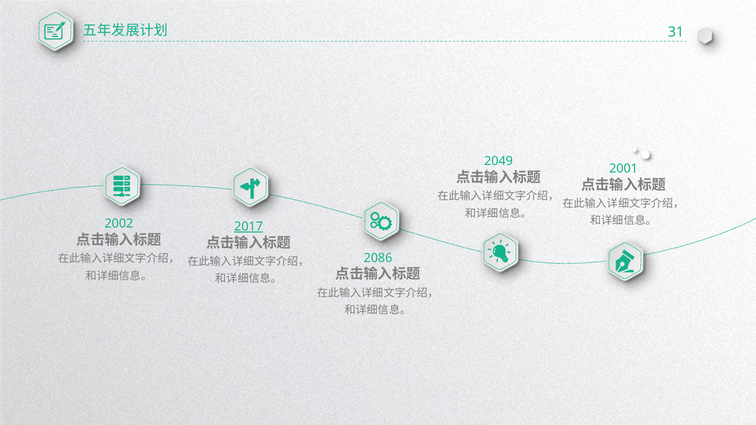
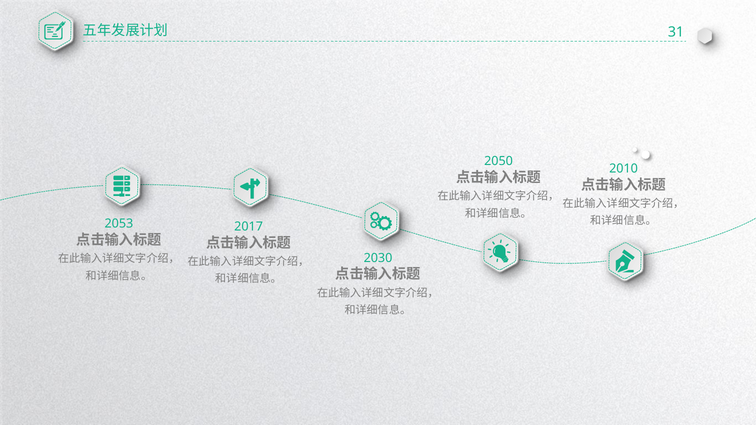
2049: 2049 -> 2050 (499, 161)
2001: 2001 -> 2010 (624, 169)
2002: 2002 -> 2053 (119, 224)
2017 underline: present -> none (249, 227)
2086: 2086 -> 2030 (378, 258)
